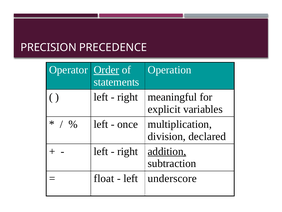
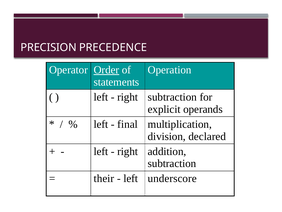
right meaningful: meaningful -> subtraction (172, 97)
variables: variables -> operands (203, 109)
once: once -> final (128, 124)
addition underline: present -> none (167, 151)
float: float -> their (104, 178)
